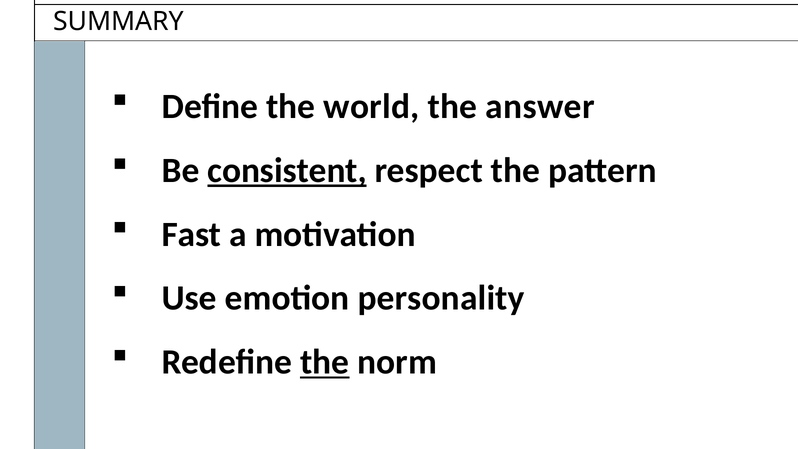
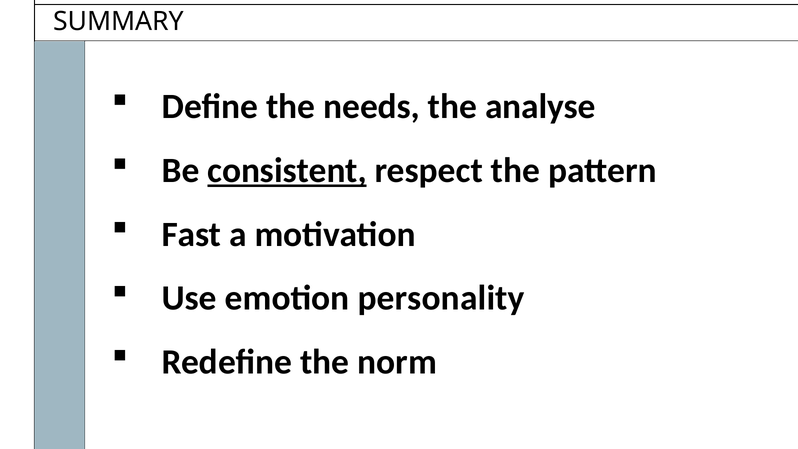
world: world -> needs (372, 107)
answer: answer -> analyse (540, 107)
the underline: present -> none (325, 362)
